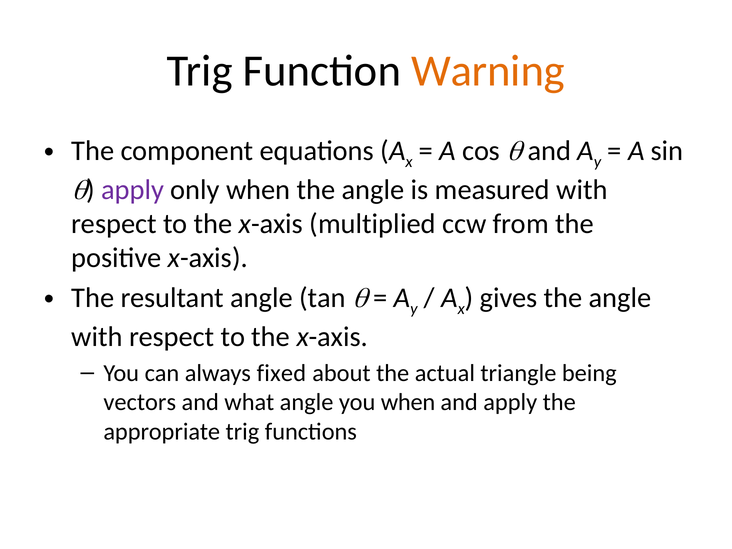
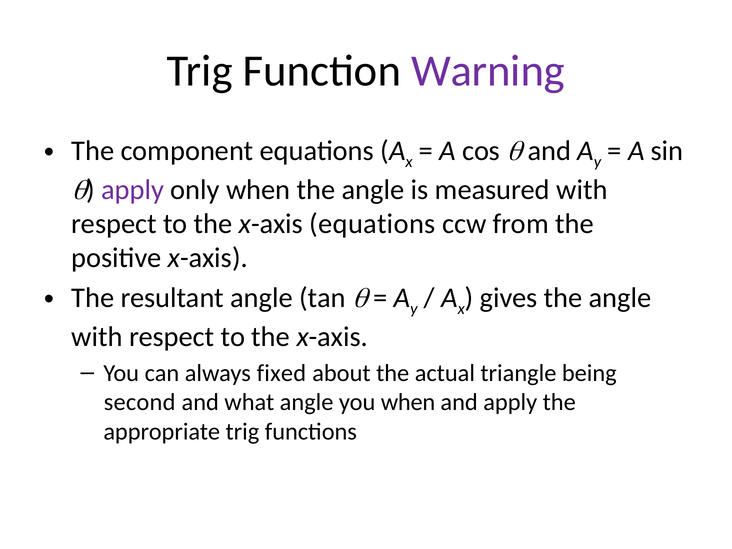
Warning colour: orange -> purple (488, 71)
x-axis multiplied: multiplied -> equations (372, 224)
vectors: vectors -> second (140, 402)
